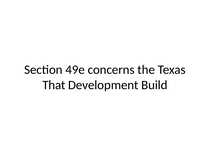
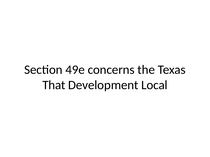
Build: Build -> Local (154, 85)
